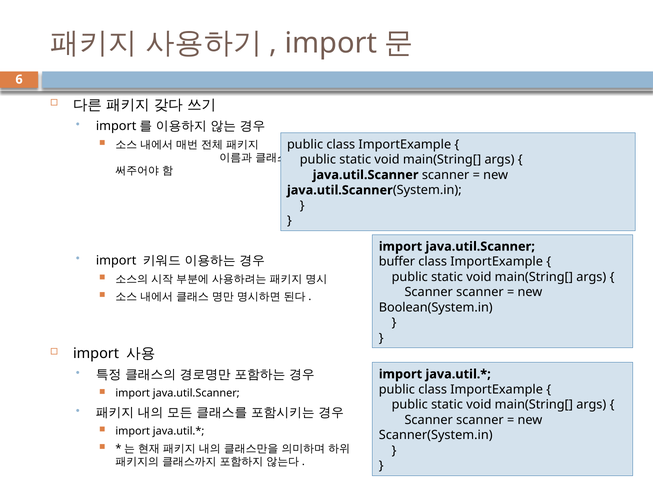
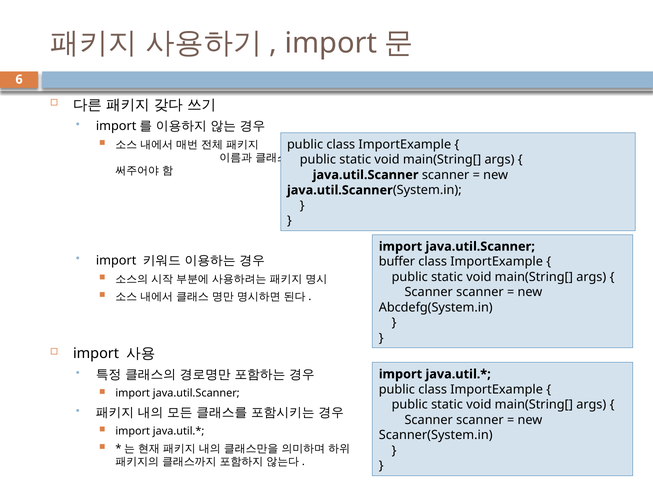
Boolean(System.in: Boolean(System.in -> Abcdefg(System.in (436, 307)
